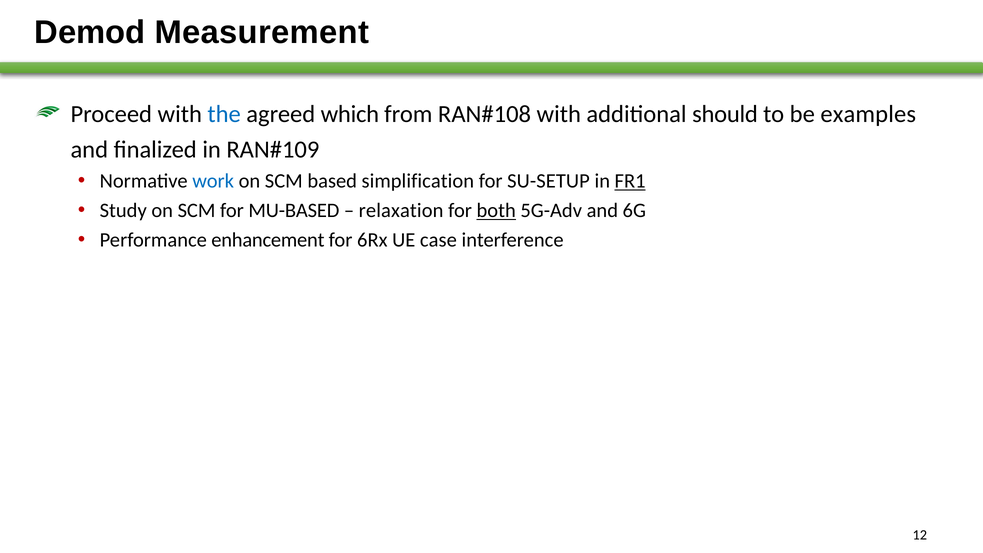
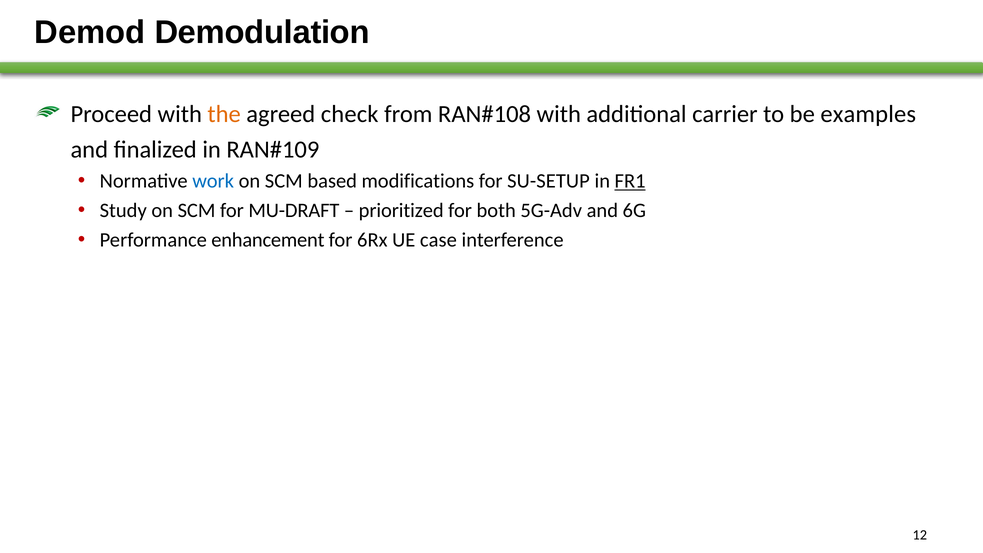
Measurement: Measurement -> Demodulation (262, 32)
the colour: blue -> orange (224, 114)
which: which -> check (350, 114)
should: should -> carrier (725, 114)
simplification: simplification -> modifications (418, 181)
MU-BASED: MU-BASED -> MU-DRAFT (294, 211)
relaxation: relaxation -> prioritized (401, 211)
both underline: present -> none (496, 211)
